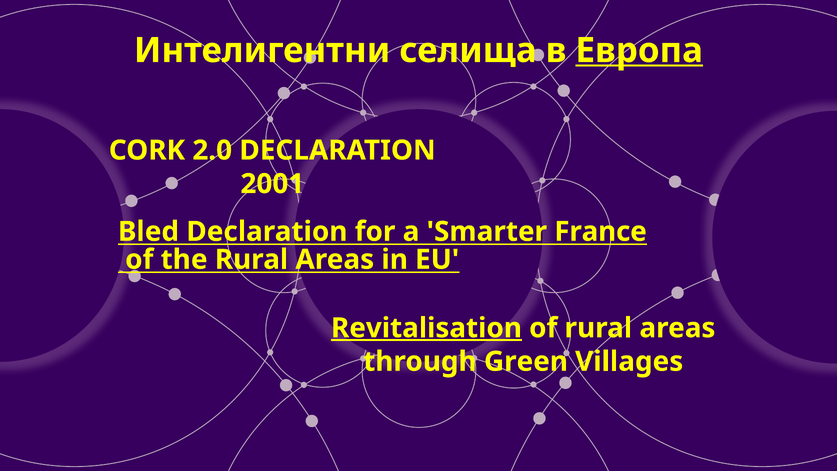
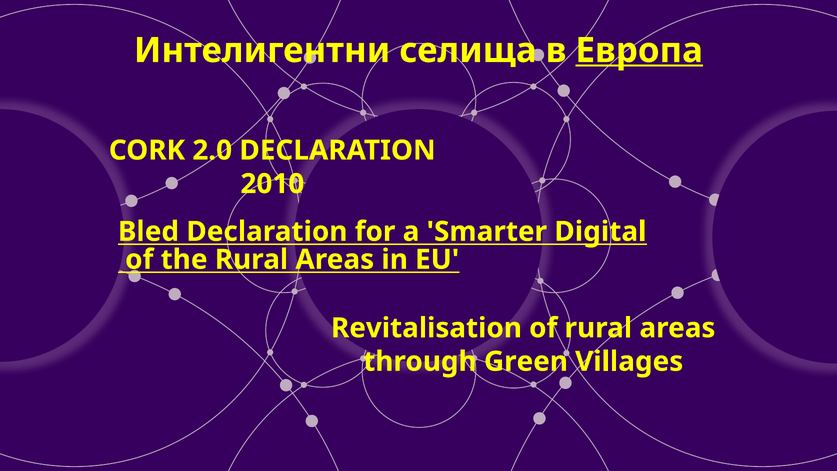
2001: 2001 -> 2010 (272, 184)
France: France -> Digital (600, 232)
Revitalisation underline: present -> none (426, 328)
